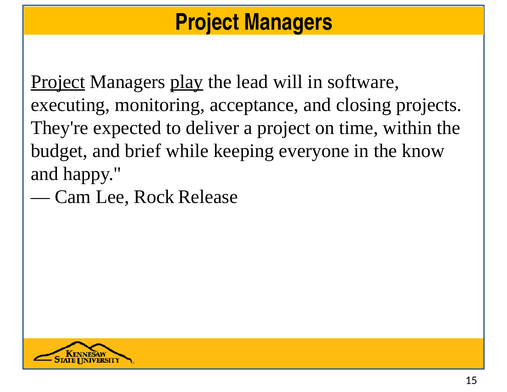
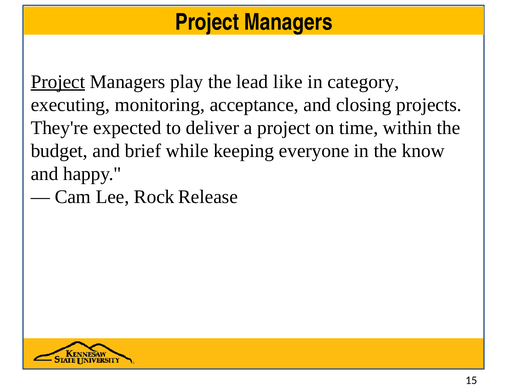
play underline: present -> none (187, 82)
will: will -> like (288, 82)
software: software -> category (363, 82)
